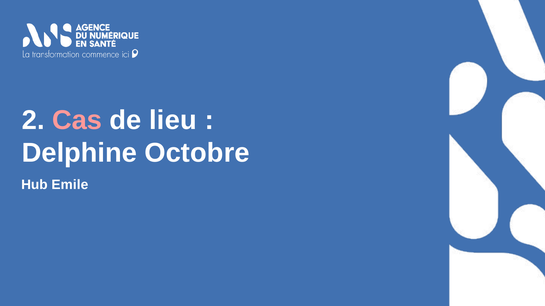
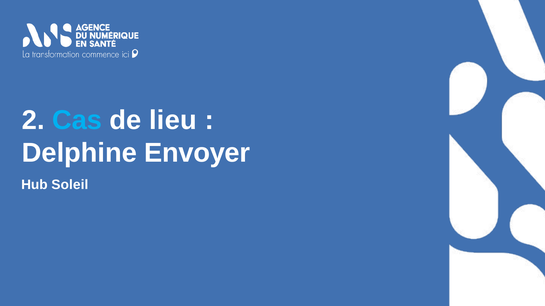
Cas colour: pink -> light blue (77, 120)
Octobre: Octobre -> Envoyer (197, 153)
Emile: Emile -> Soleil (70, 185)
